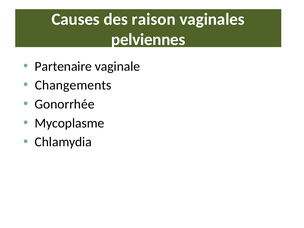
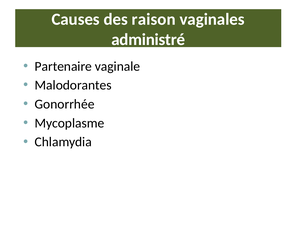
pelviennes: pelviennes -> administré (148, 39)
Changements: Changements -> Malodorantes (73, 85)
